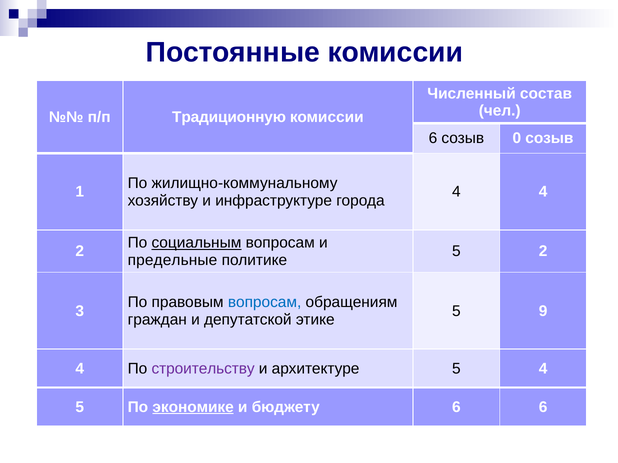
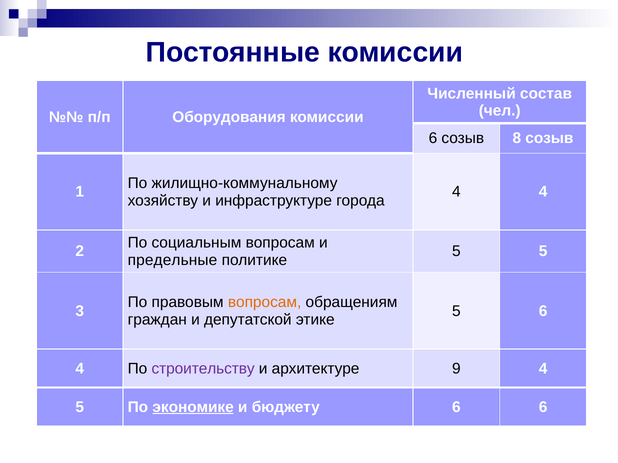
Традиционную: Традиционную -> Оборудования (229, 117)
0: 0 -> 8 (517, 139)
социальным underline: present -> none (196, 243)
5 2: 2 -> 5 (543, 252)
вопросам colour: blue -> orange (265, 303)
5 9: 9 -> 6 (543, 311)
архитектуре 5: 5 -> 9 (456, 369)
